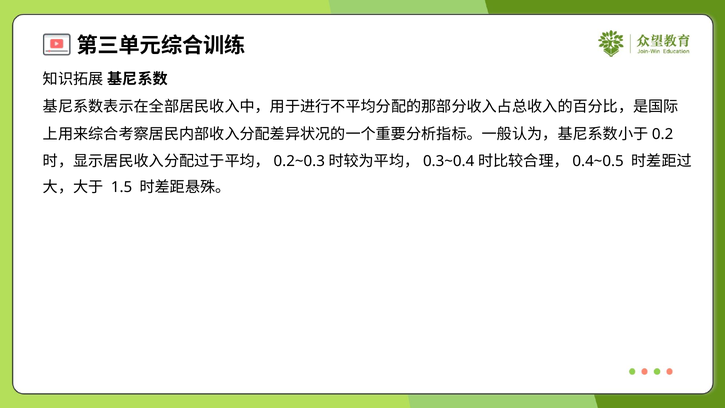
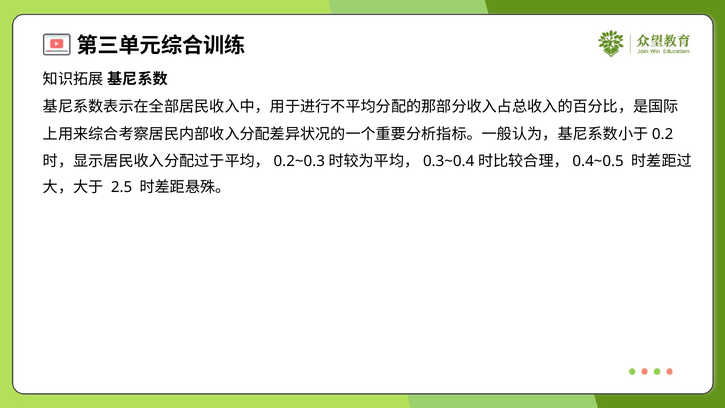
1.5: 1.5 -> 2.5 (122, 187)
